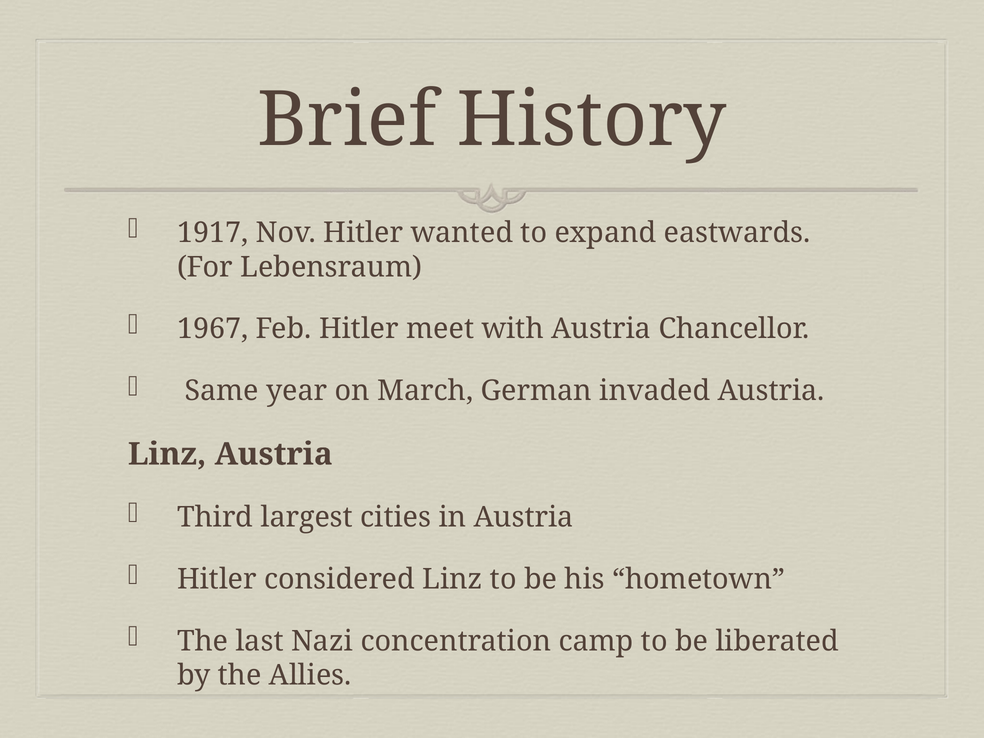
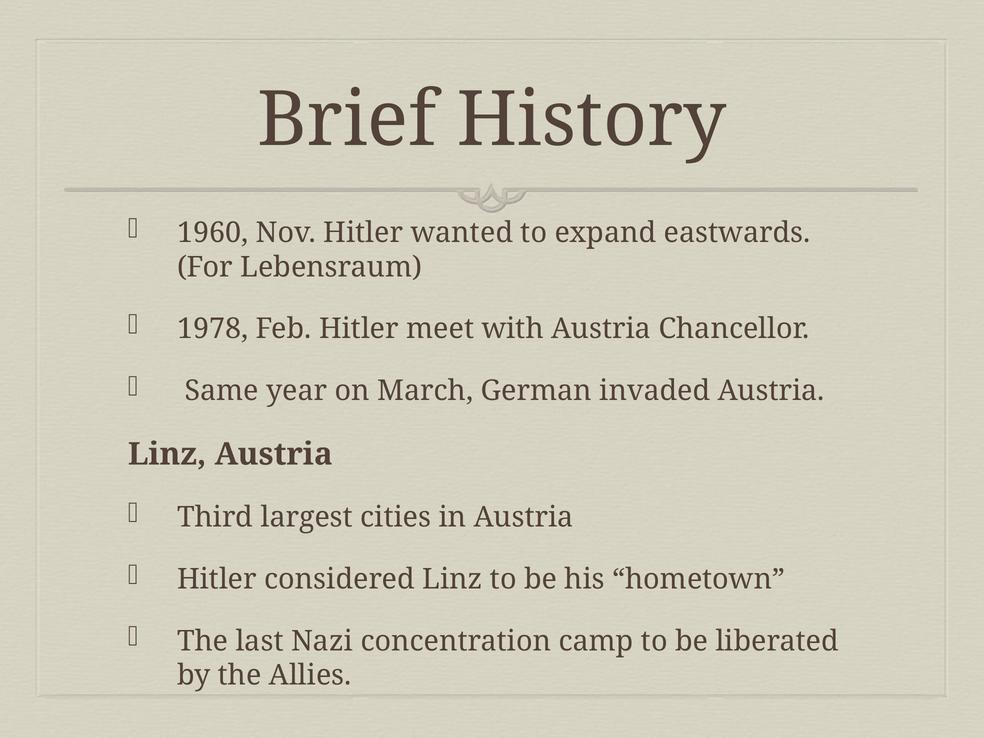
1917: 1917 -> 1960 (213, 233)
1967: 1967 -> 1978 (213, 329)
